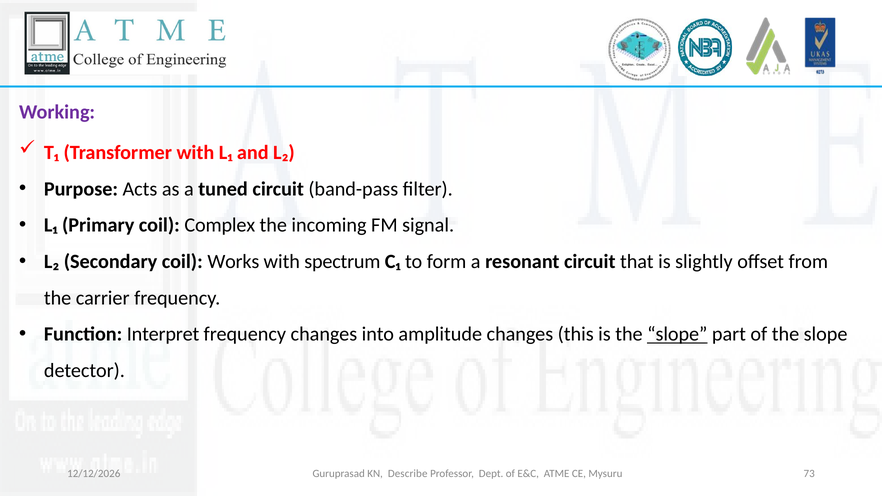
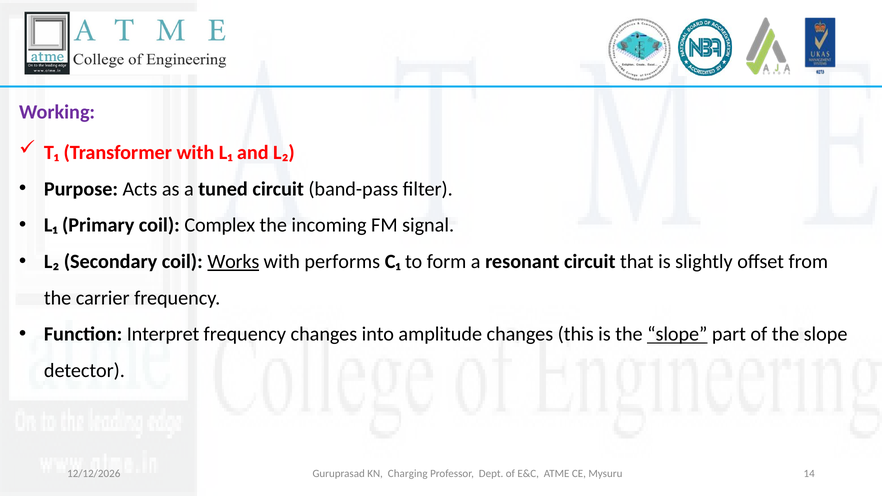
Works underline: none -> present (233, 262)
spectrum: spectrum -> performs (342, 262)
73: 73 -> 14 (809, 474)
Describe: Describe -> Charging (408, 474)
